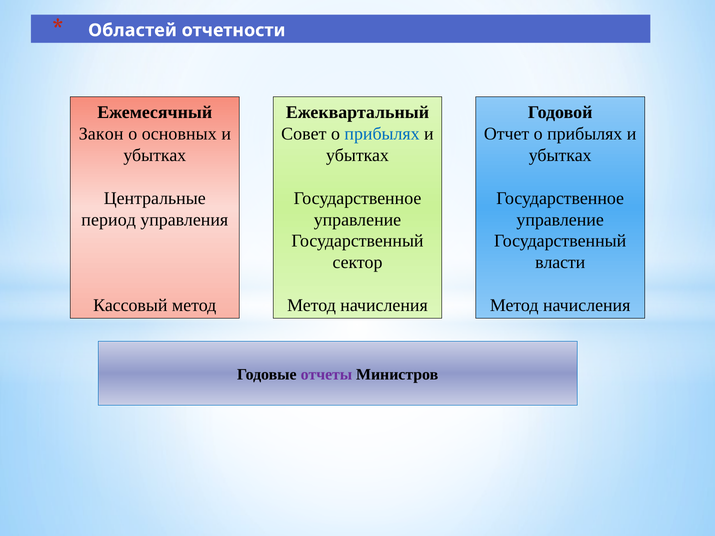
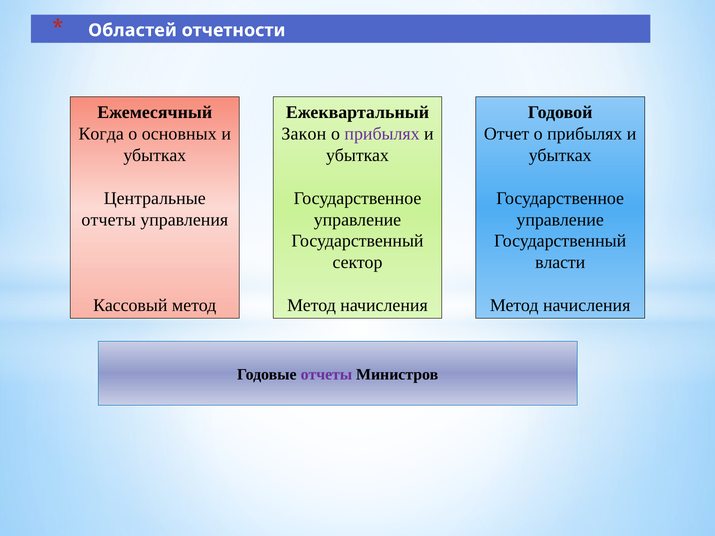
Закон: Закон -> Когда (101, 134)
Совет: Совет -> Закон (304, 134)
прибылях colour: blue -> purple (382, 134)
период: период -> отчеты (109, 220)
